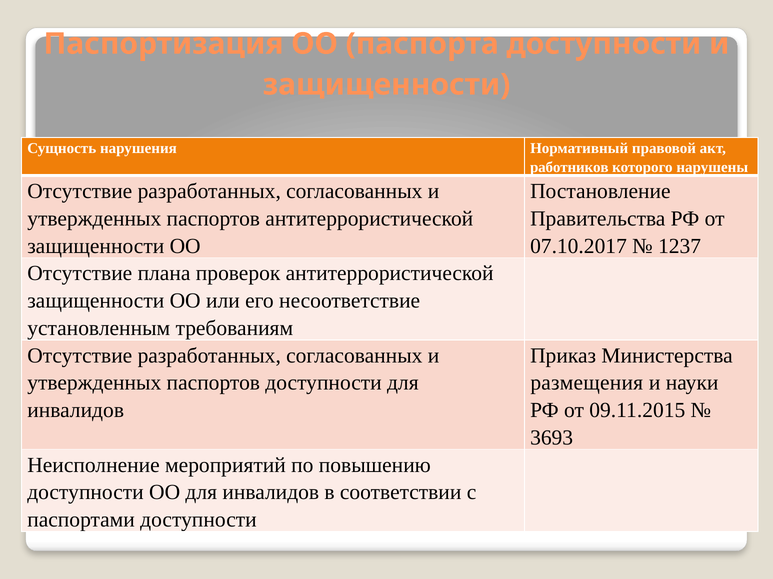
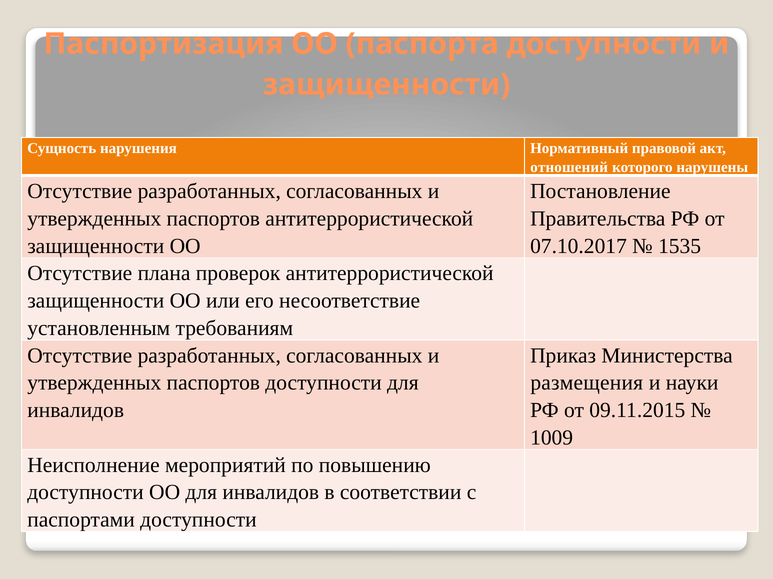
работников: работников -> отношений (569, 168)
1237: 1237 -> 1535 (680, 246)
3693: 3693 -> 1009 (552, 438)
